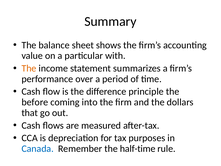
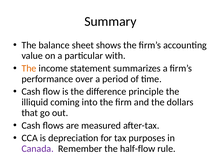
before: before -> illiquid (35, 102)
Canada colour: blue -> purple (38, 148)
half-time: half-time -> half-flow (138, 148)
